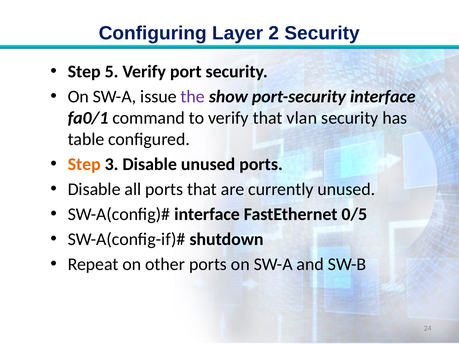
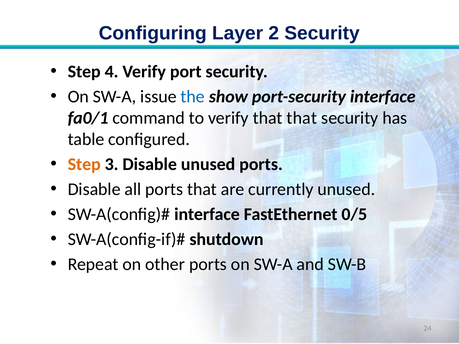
5: 5 -> 4 (112, 72)
the colour: purple -> blue (193, 97)
that vlan: vlan -> that (302, 118)
